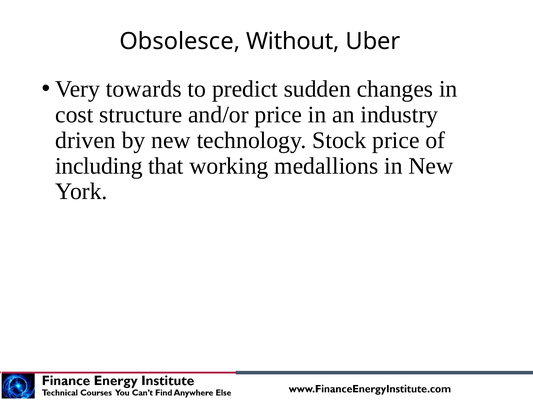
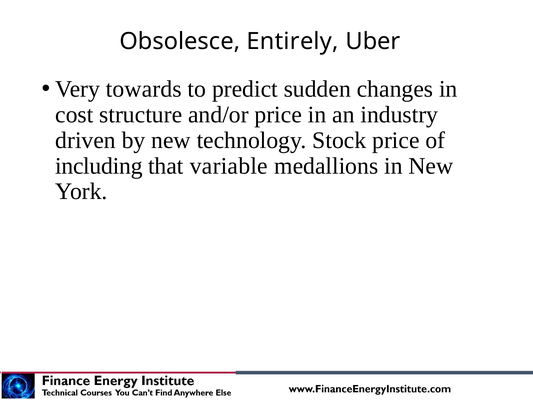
Without: Without -> Entirely (293, 41)
working: working -> variable (229, 166)
